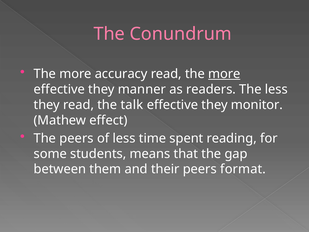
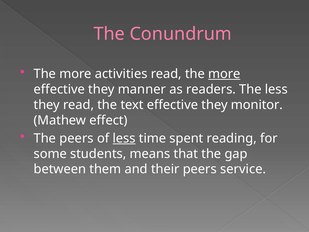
accuracy: accuracy -> activities (121, 74)
talk: talk -> text (132, 105)
less underline: none -> present (124, 138)
format: format -> service (243, 169)
